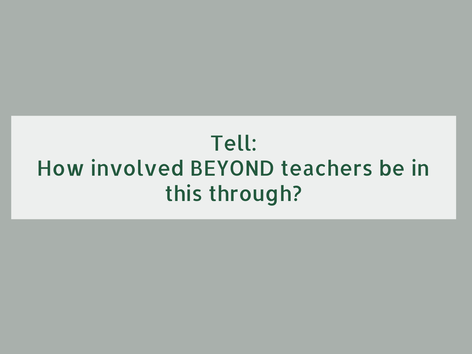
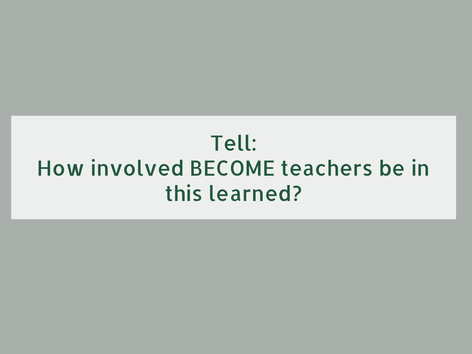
BEYOND: BEYOND -> BECOME (232, 169)
through: through -> learned (255, 194)
